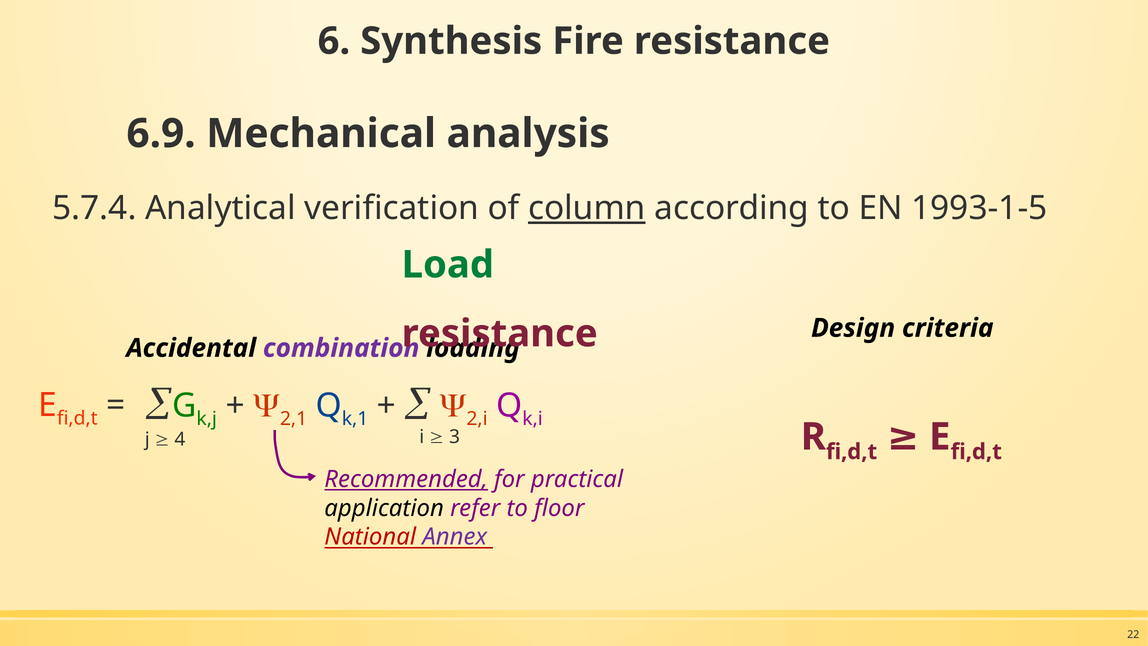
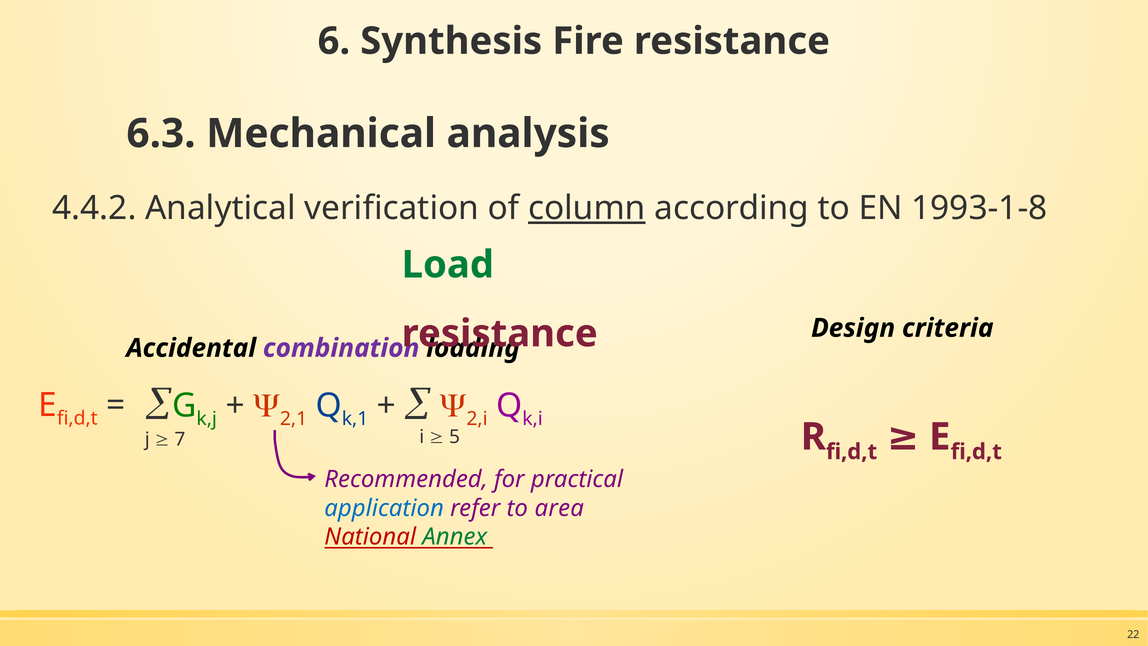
6.9: 6.9 -> 6.3 (161, 134)
5.7.4: 5.7.4 -> 4.4.2 (94, 208)
1993-1-5: 1993-1-5 -> 1993-1-8 (979, 208)
4: 4 -> 7 (180, 439)
3: 3 -> 5 (455, 437)
Recommended underline: present -> none (406, 479)
application colour: black -> blue (384, 508)
floor: floor -> area (559, 508)
Annex colour: purple -> green (455, 537)
